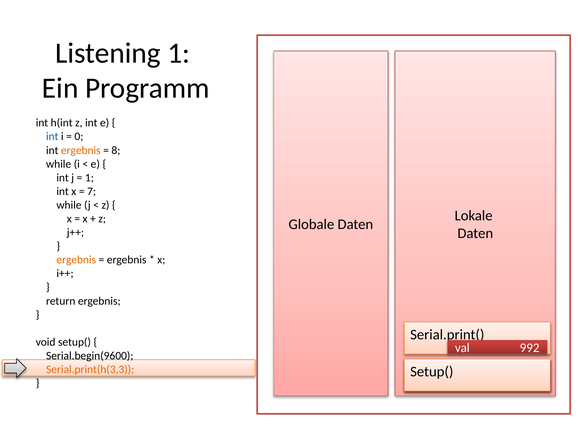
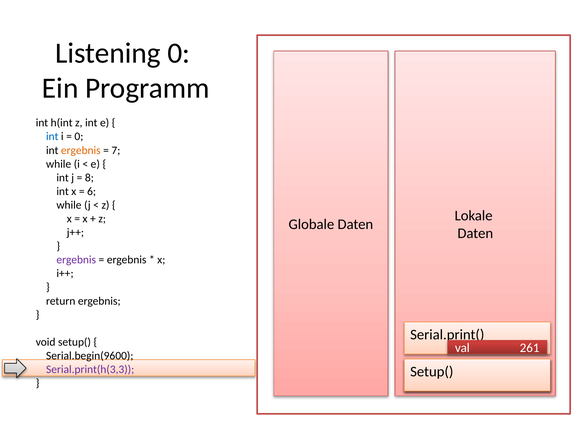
Listening 1: 1 -> 0 (179, 53)
8: 8 -> 7 (116, 150)
1: 1 -> 8 (89, 178)
7: 7 -> 6 (92, 191)
ergebnis colour: orange -> purple (76, 260)
992: 992 -> 261 (530, 348)
Serial.print(h(3,3 colour: orange -> purple (90, 370)
